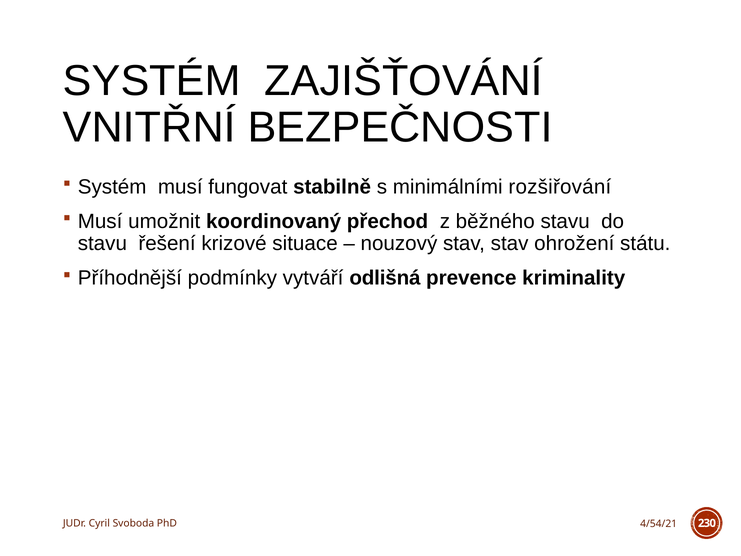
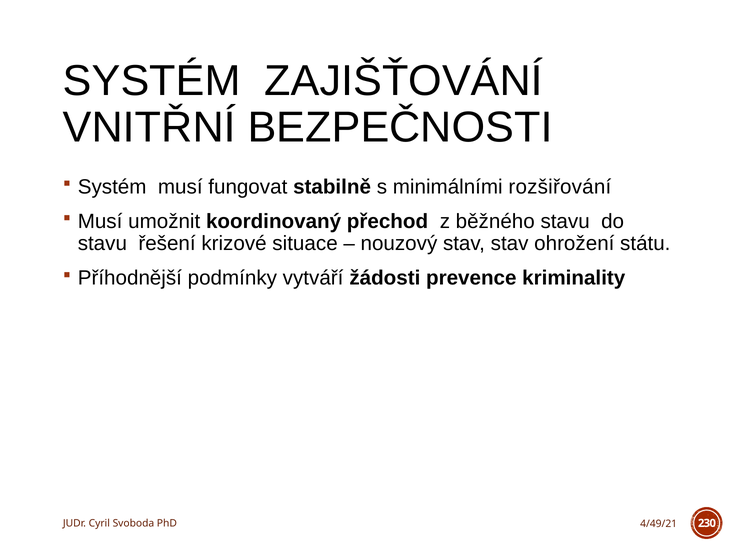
odlišná: odlišná -> žádosti (385, 278)
4/54/21: 4/54/21 -> 4/49/21 (659, 524)
